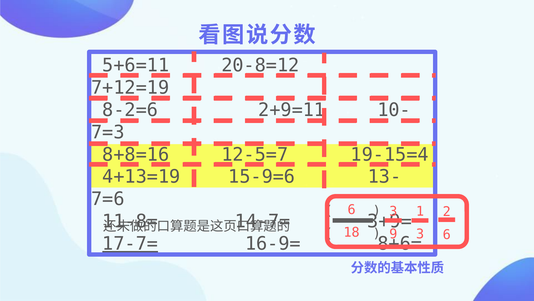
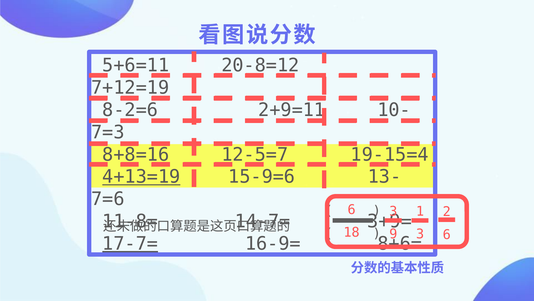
4+13=19 underline: none -> present (141, 176)
